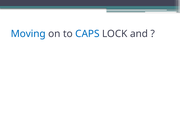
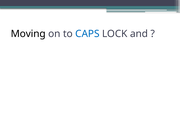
Moving colour: blue -> black (28, 34)
